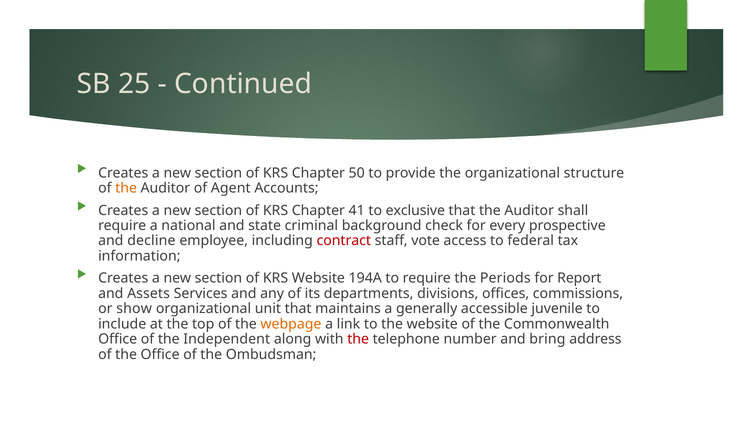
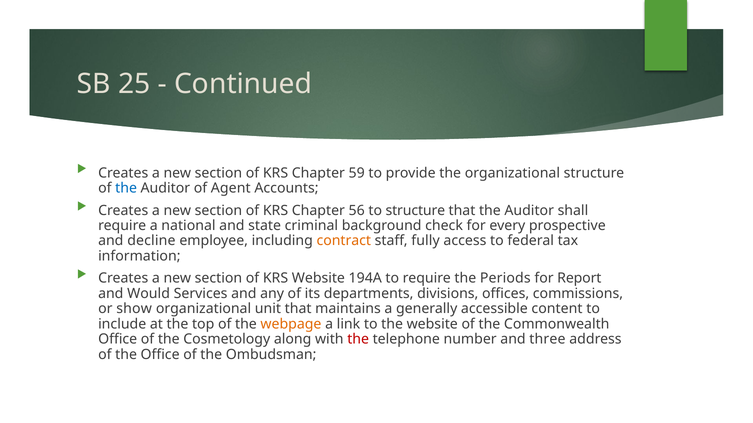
50: 50 -> 59 (357, 173)
the colour: orange -> blue (126, 188)
41: 41 -> 56 (357, 211)
to exclusive: exclusive -> structure (415, 211)
contract colour: red -> orange (344, 241)
vote: vote -> fully (426, 241)
Assets: Assets -> Would (149, 294)
juvenile: juvenile -> content (557, 309)
Independent: Independent -> Cosmetology (227, 340)
bring: bring -> three (547, 340)
